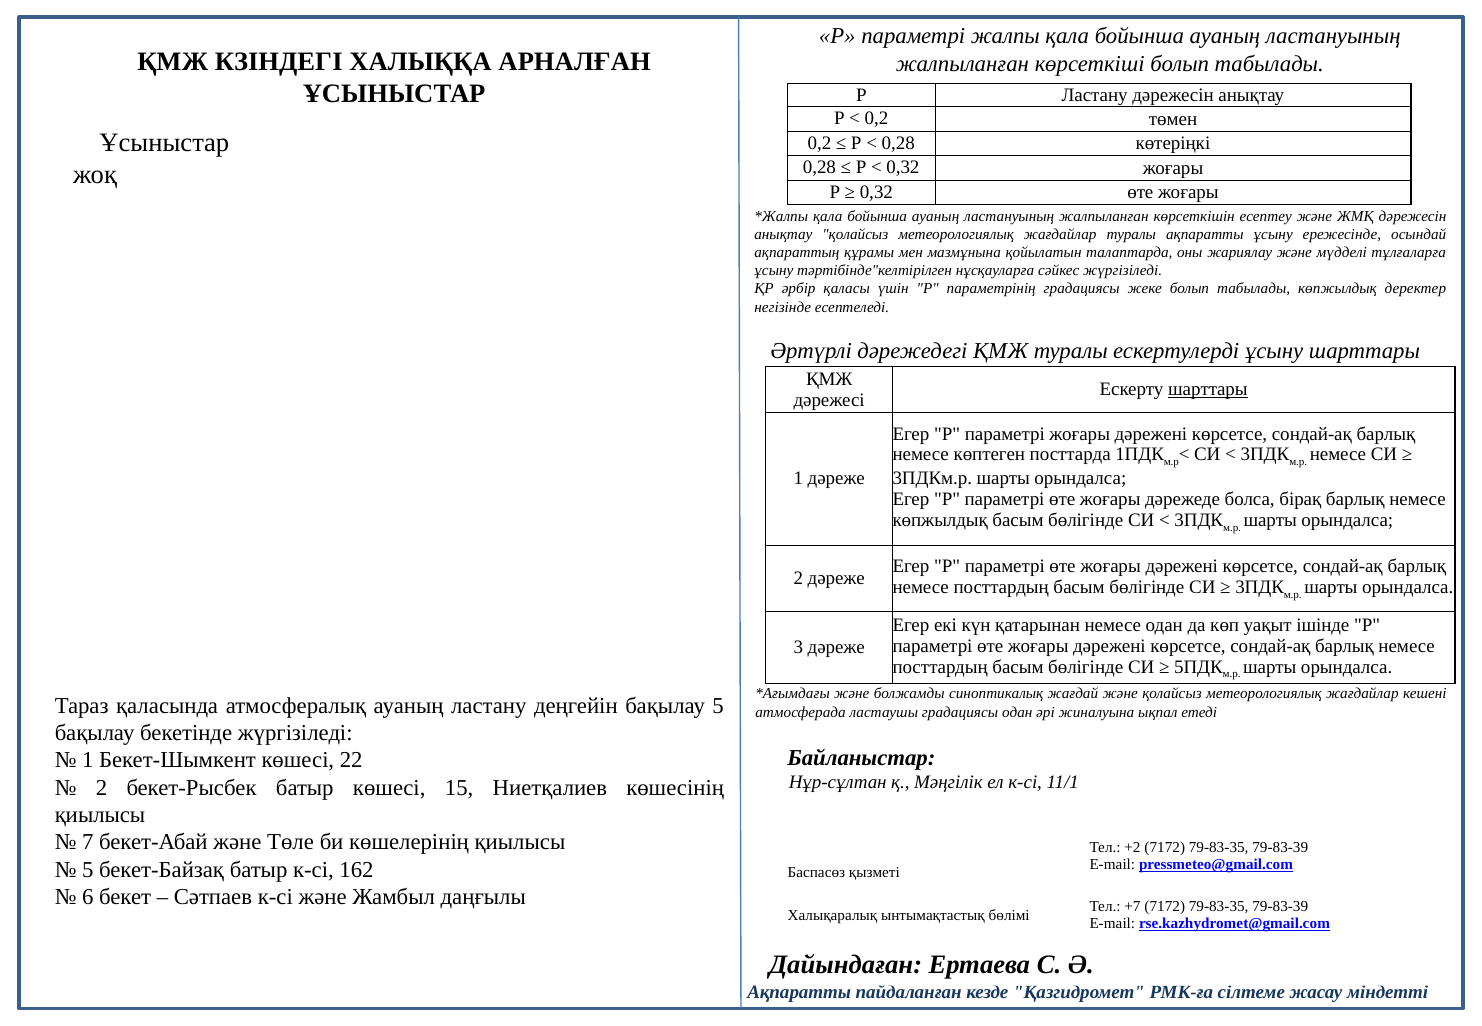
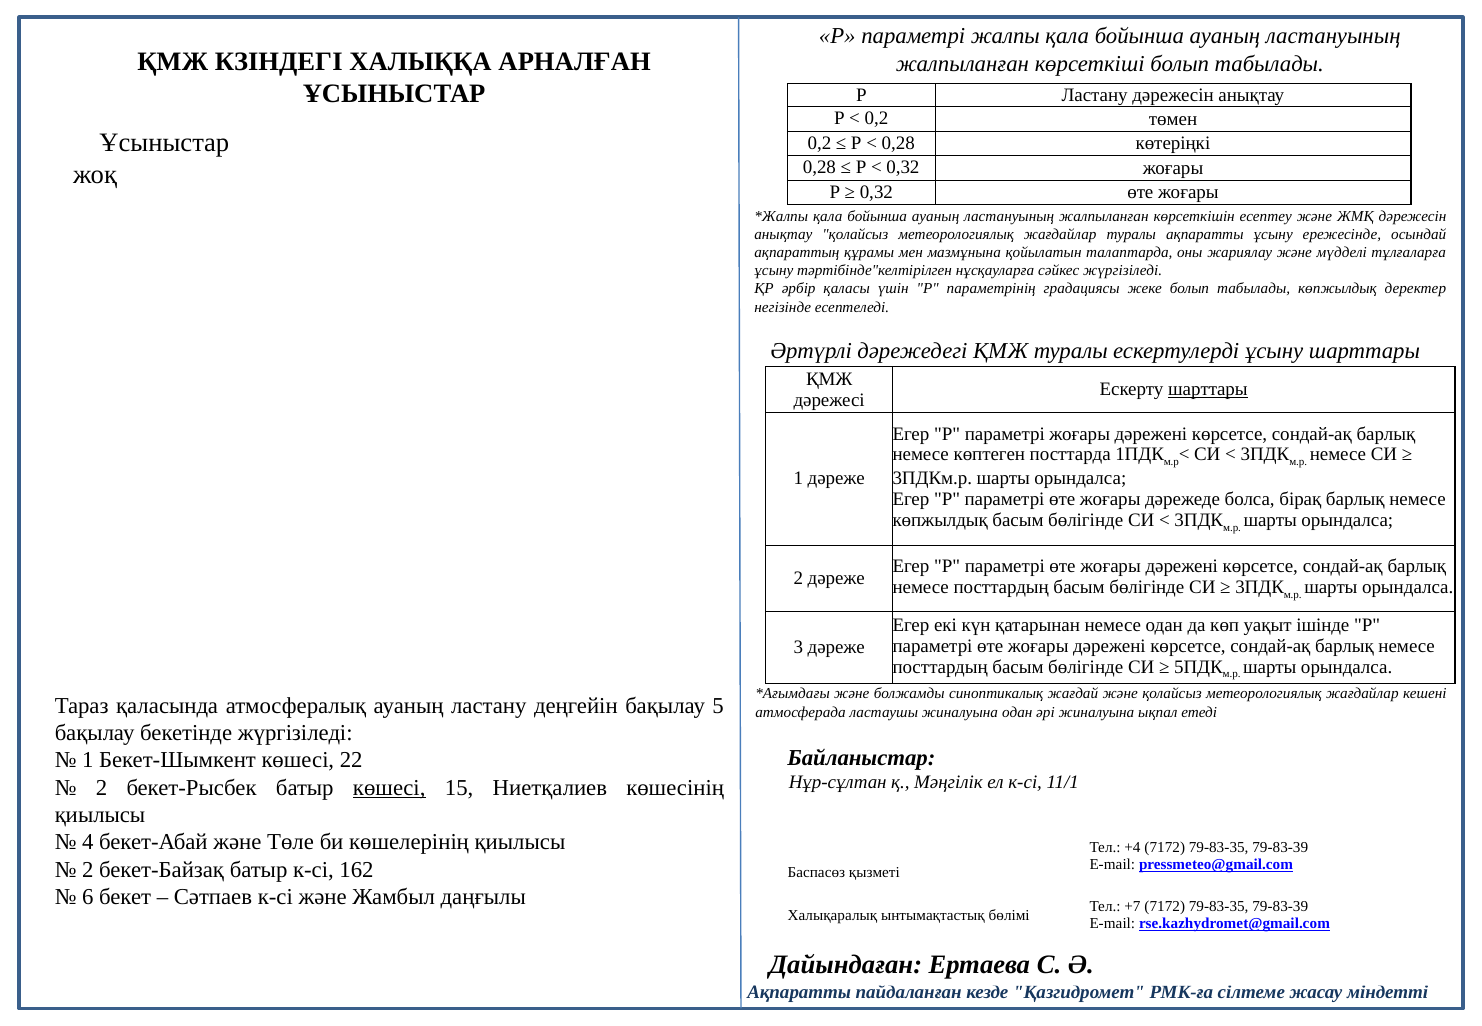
ластаушы градациясы: градациясы -> жиналуына (960, 712)
көшесі underline: none -> present (389, 788)
7: 7 -> 4 (88, 842)
+2: +2 -> +4 (1132, 848)
5: 5 -> 2 (88, 870)
